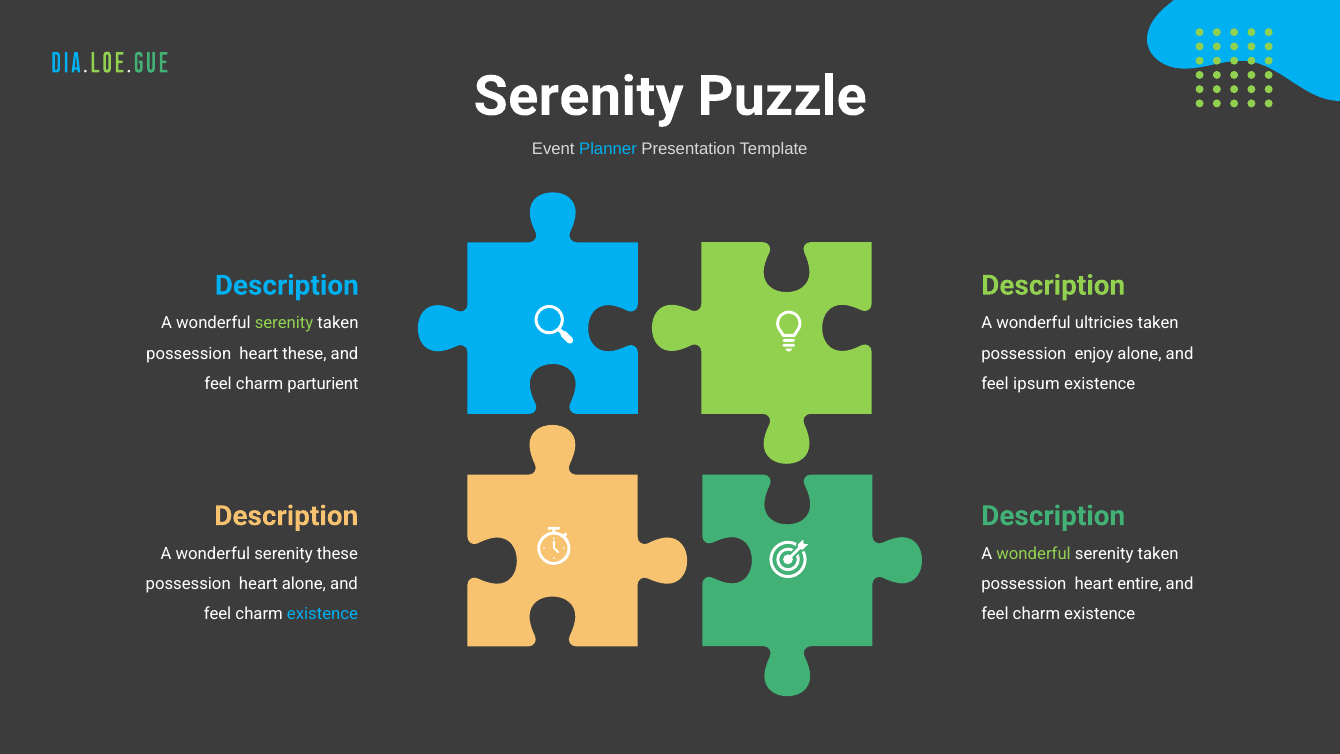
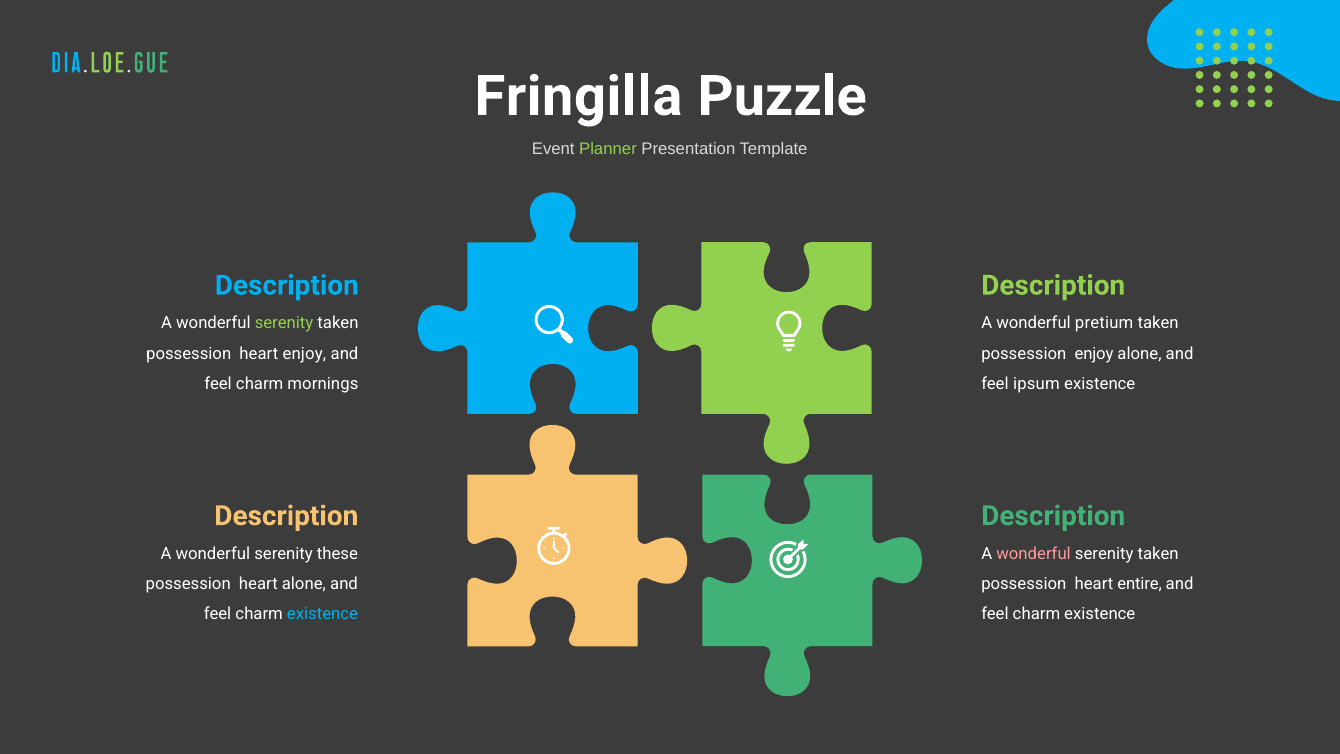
Serenity: Serenity -> Fringilla (578, 96)
Planner colour: light blue -> light green (608, 149)
ultricies: ultricies -> pretium (1104, 323)
heart these: these -> enjoy (304, 353)
parturient: parturient -> mornings (323, 384)
wonderful colour: light green -> pink (1034, 554)
